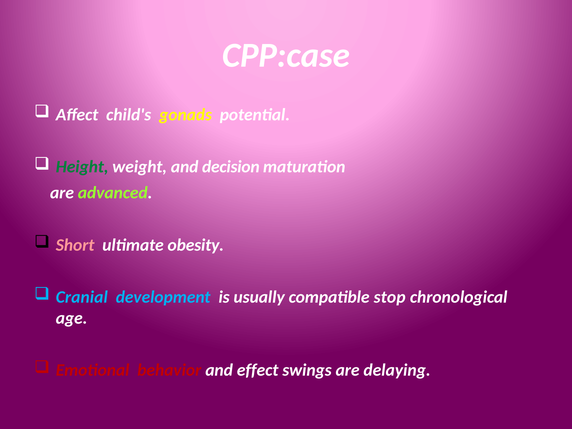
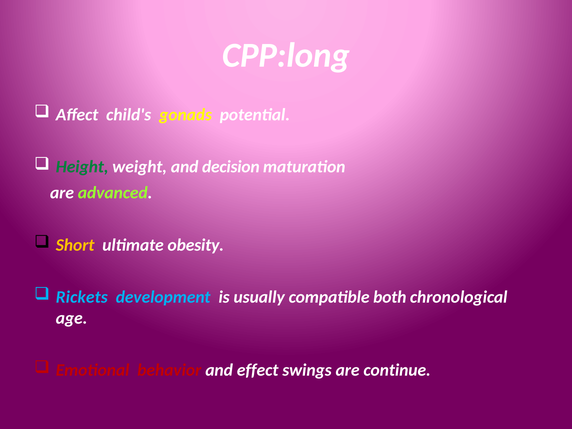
CPP:case: CPP:case -> CPP:long (286, 55)
Short colour: pink -> yellow (75, 245)
Cranial: Cranial -> Rickets (82, 297)
stop: stop -> both (390, 297)
delaying: delaying -> continue (397, 370)
